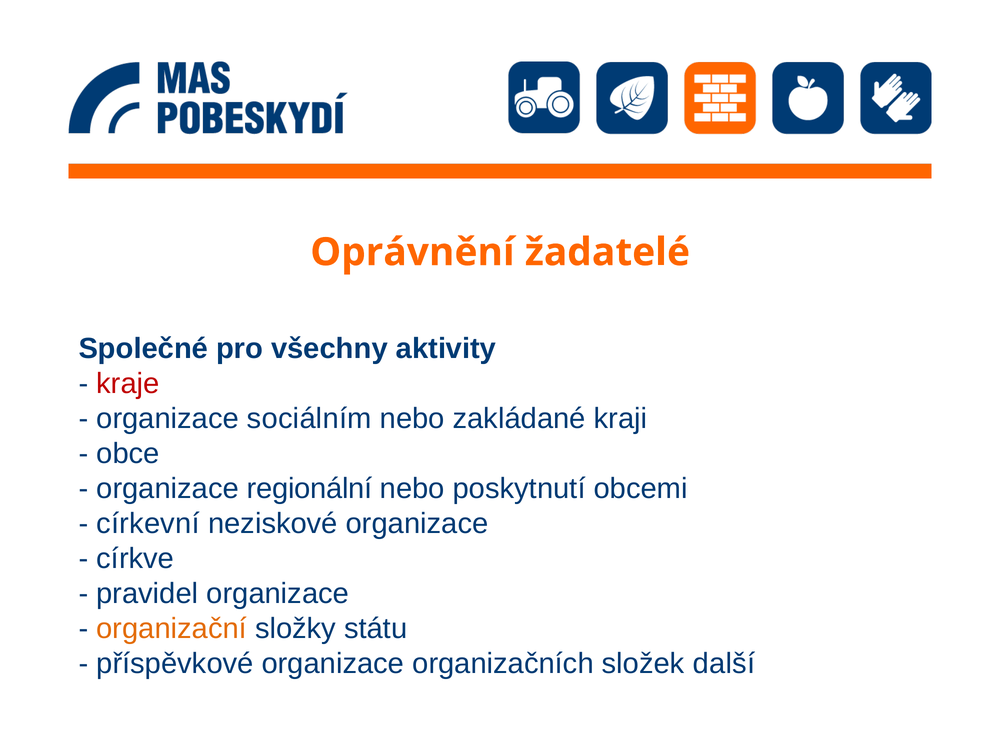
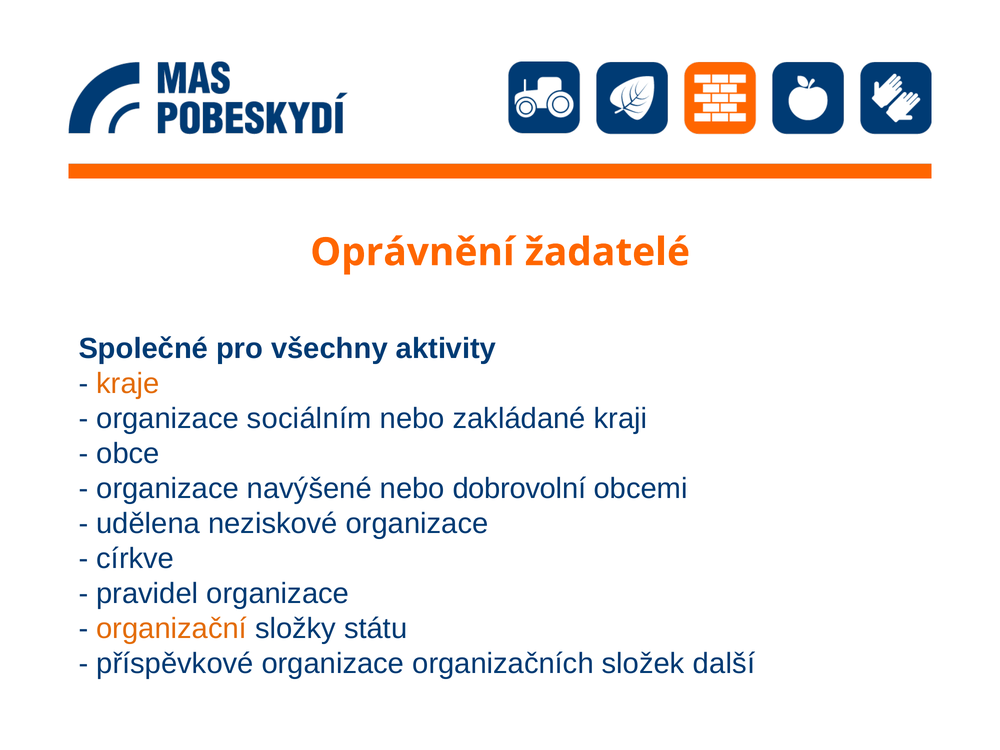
kraje colour: red -> orange (128, 384)
regionální: regionální -> navýšené (309, 489)
poskytnutí: poskytnutí -> dobrovolní (519, 489)
církevní: církevní -> udělena (148, 524)
